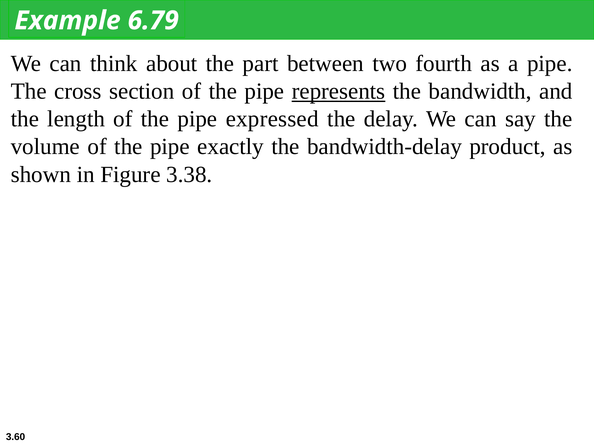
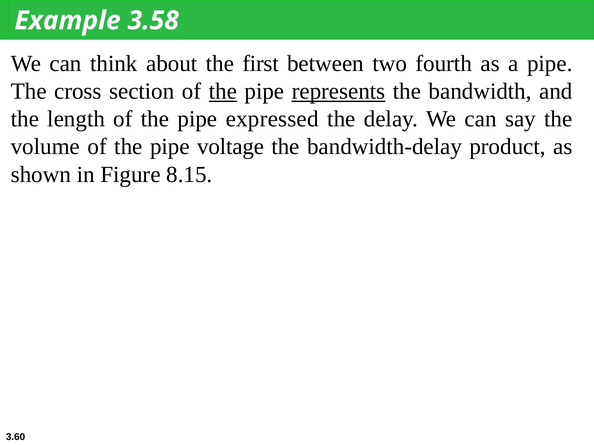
6.79: 6.79 -> 3.58 (153, 21)
part: part -> first (261, 64)
the underline: none -> present (223, 91)
exactly: exactly -> voltage (231, 147)
3.38: 3.38 -> 8.15 (189, 175)
